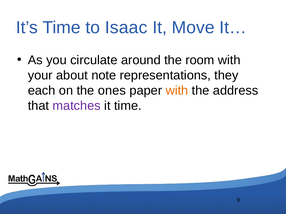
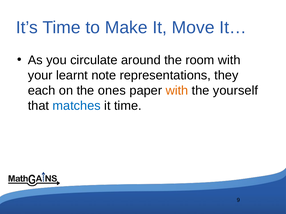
Isaac: Isaac -> Make (126, 28)
about: about -> learnt (72, 75)
address: address -> yourself (236, 91)
matches colour: purple -> blue (77, 106)
